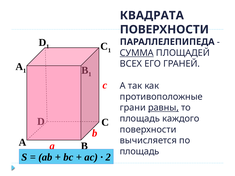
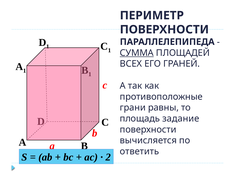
КВАДРАТА: КВАДРАТА -> ПЕРИМЕТР (152, 15)
равны underline: present -> none (163, 108)
каждого: каждого -> задание (181, 119)
площадь: площадь -> ответить (139, 152)
